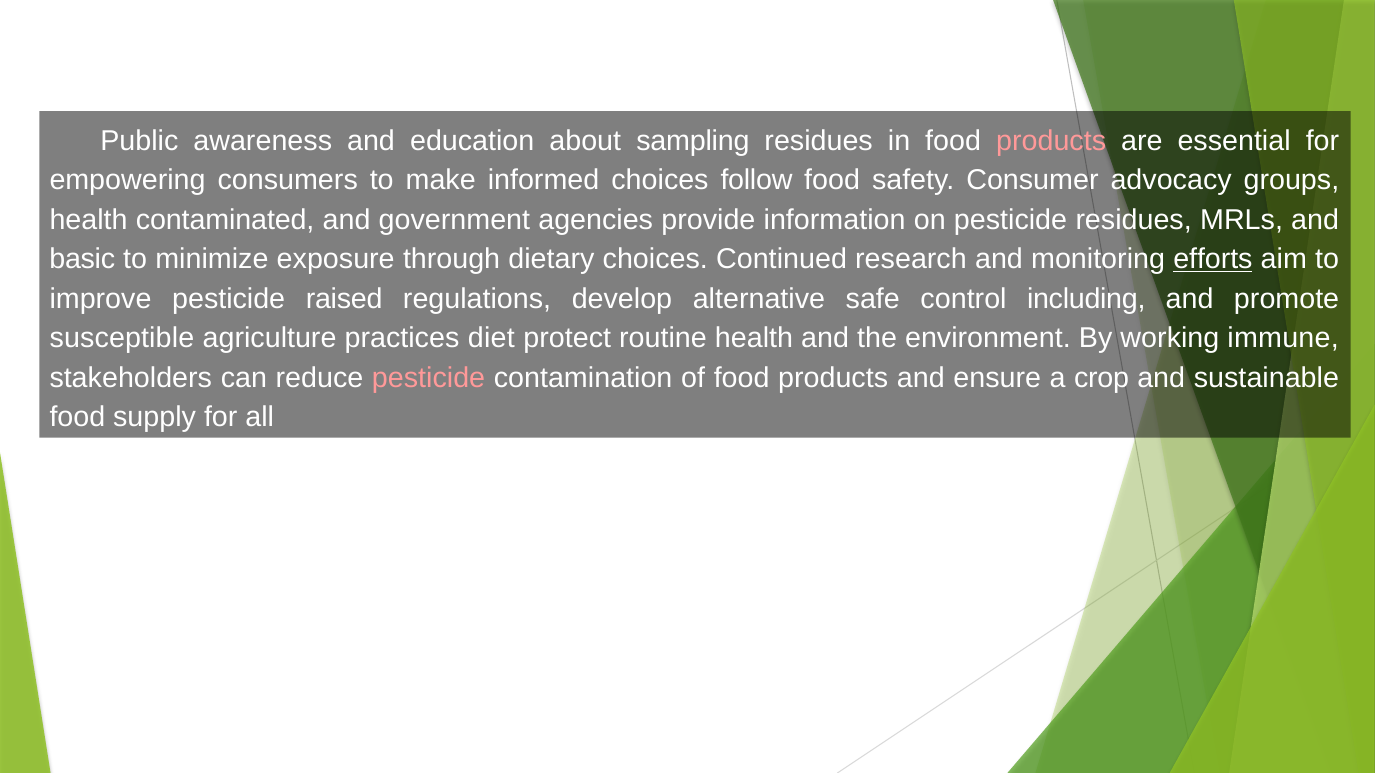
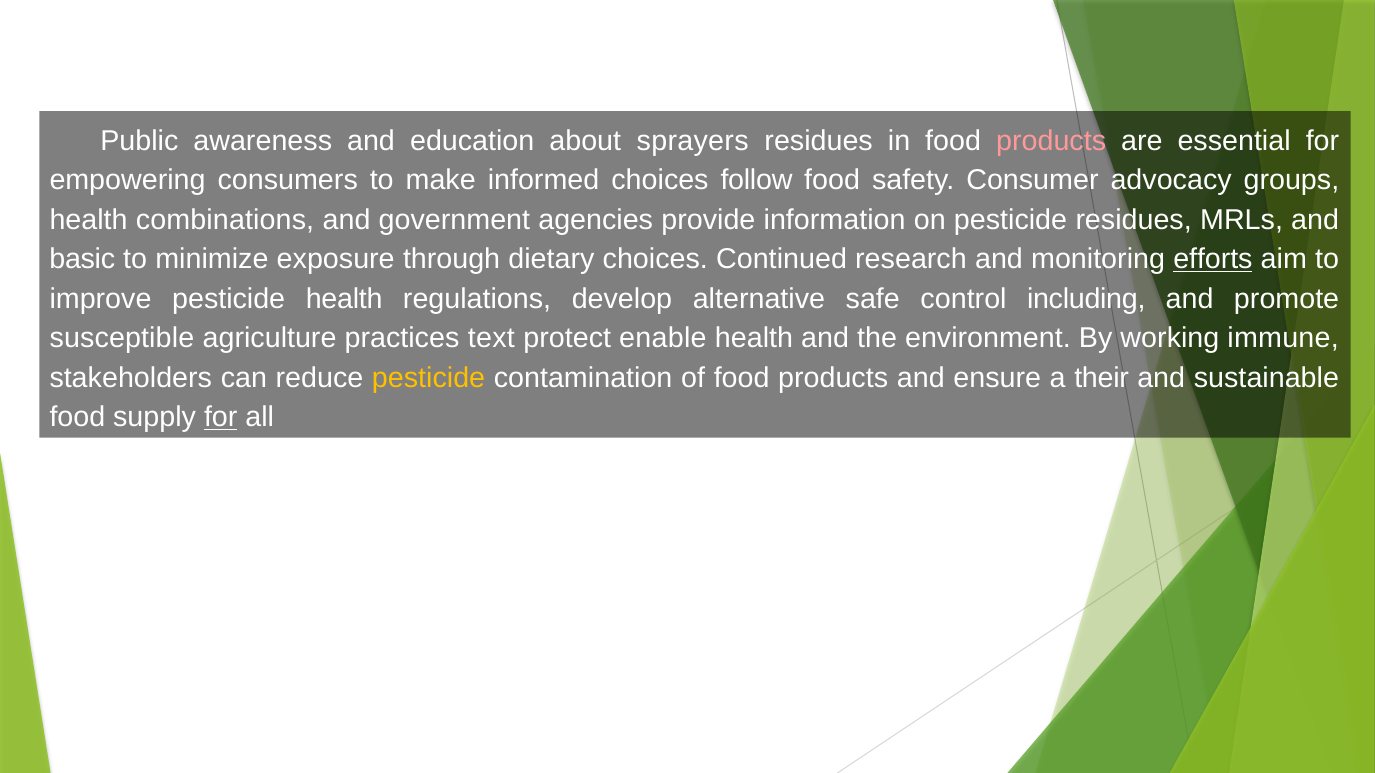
sampling: sampling -> sprayers (693, 141)
contaminated: contaminated -> combinations (225, 220)
pesticide raised: raised -> health (344, 299)
diet: diet -> text (491, 338)
routine: routine -> enable (663, 338)
pesticide colour: pink -> yellow (429, 378)
crop: crop -> their (1102, 378)
for underline: none -> present (221, 418)
